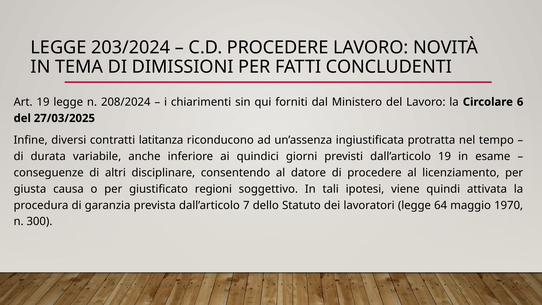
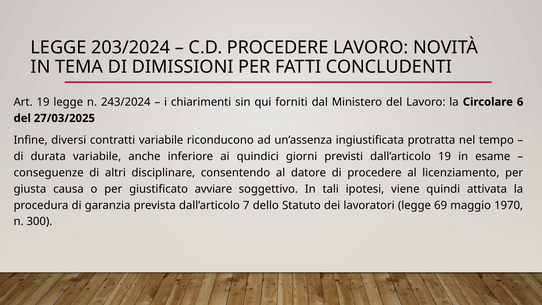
208/2024: 208/2024 -> 243/2024 (126, 102)
contratti latitanza: latitanza -> variabile (161, 140)
regioni: regioni -> avviare (213, 189)
64: 64 -> 69 (441, 205)
